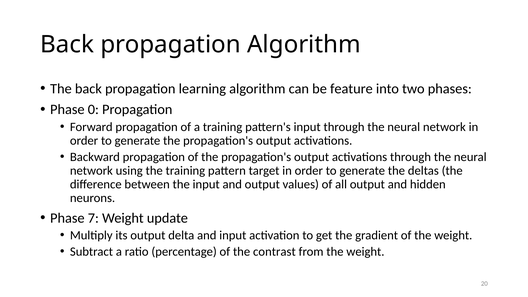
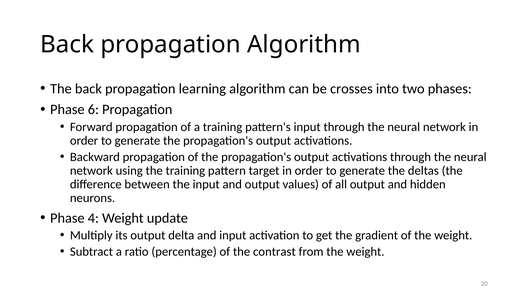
feature: feature -> crosses (351, 89)
0: 0 -> 6 (93, 110)
7: 7 -> 4 (93, 218)
